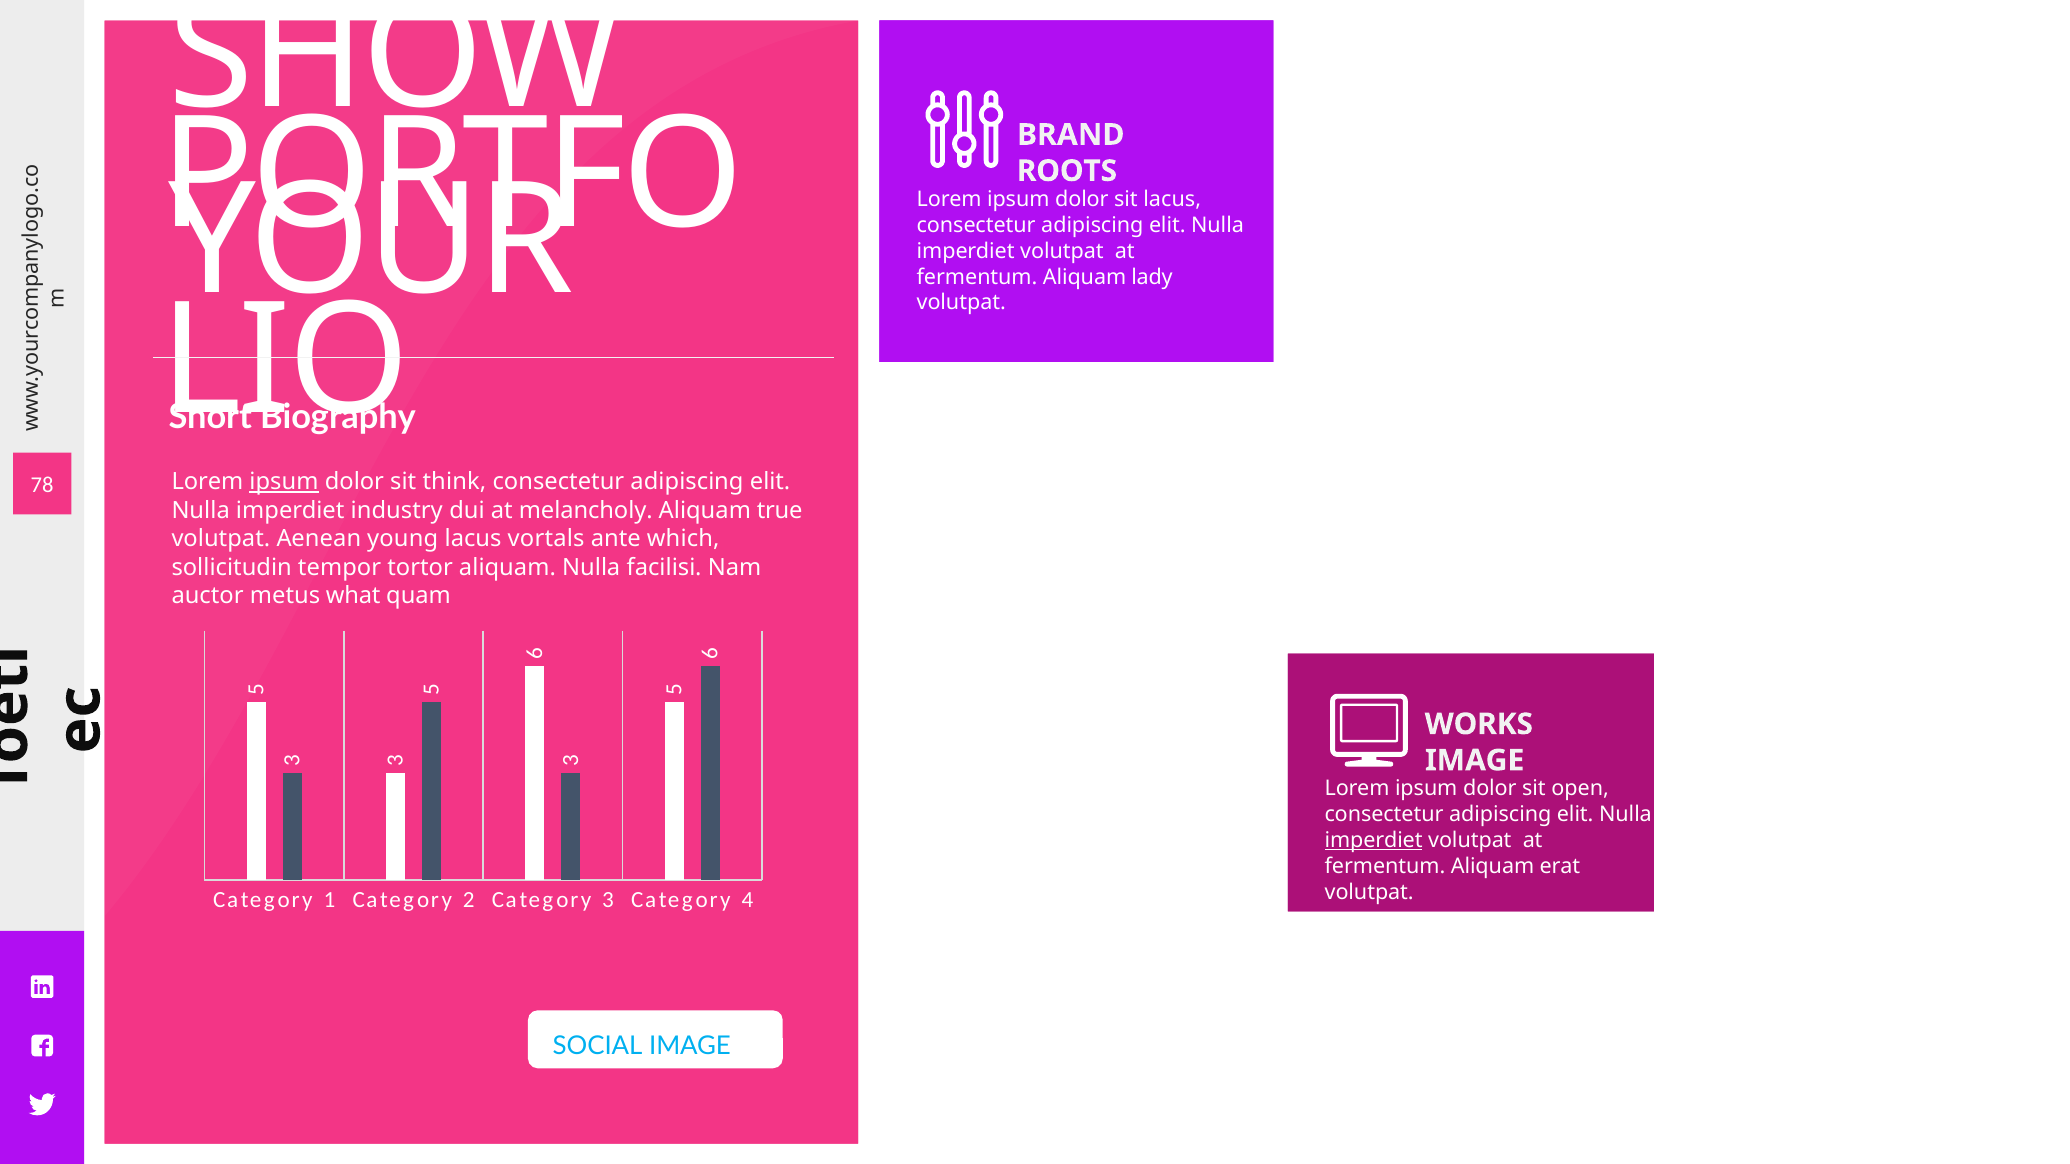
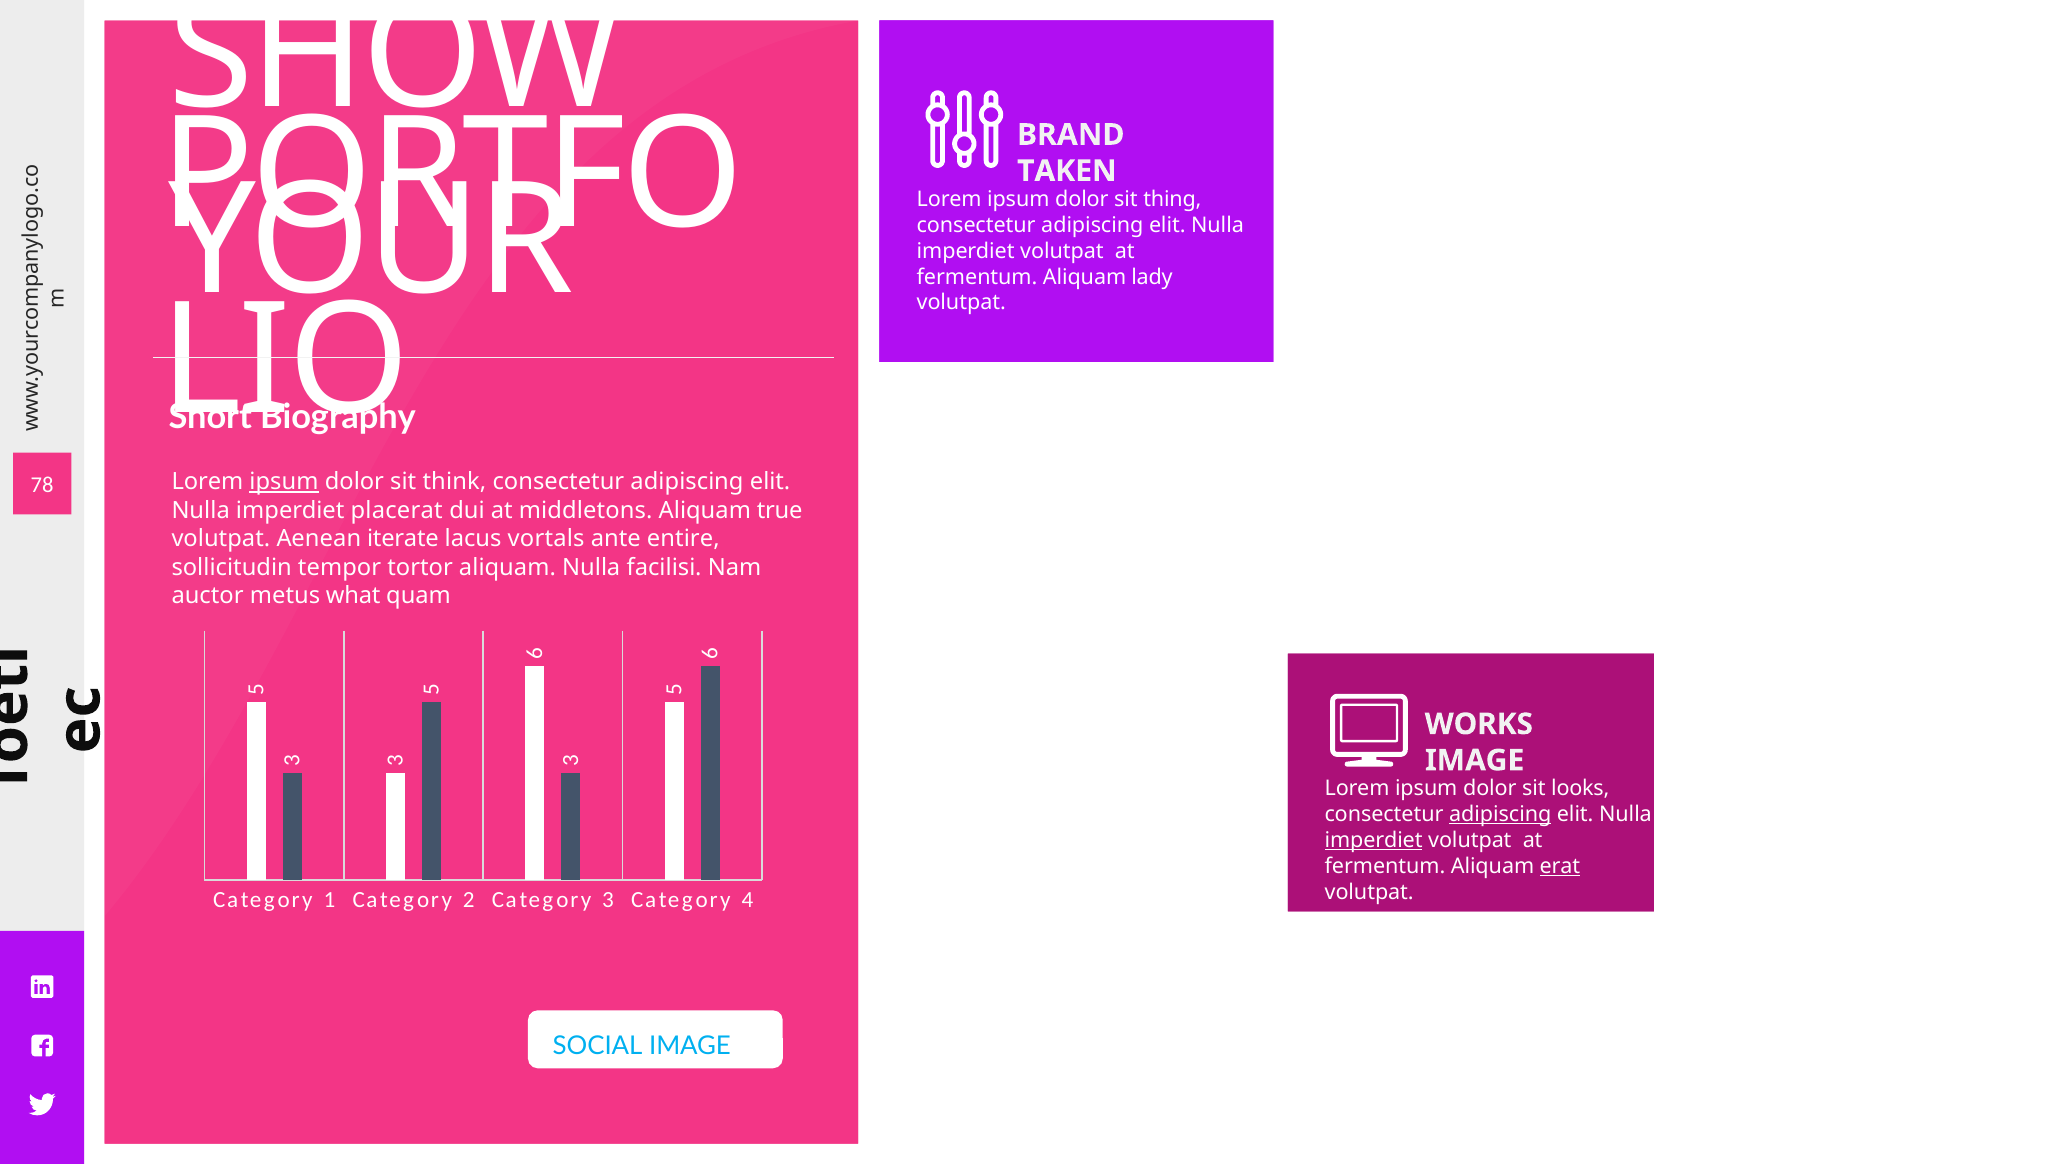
ROOTS: ROOTS -> TAKEN (1067, 171)
sit lacus: lacus -> thing (1172, 199)
industry: industry -> placerat (397, 510)
melancholy: melancholy -> middletons (586, 510)
young: young -> iterate (403, 539)
which: which -> entire (683, 539)
open: open -> looks (1580, 789)
adipiscing underline: none -> present (1500, 815)
erat underline: none -> present (1560, 867)
